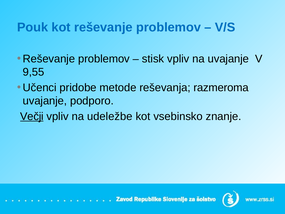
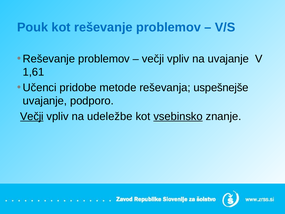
stisk: stisk -> večji (153, 59)
9,55: 9,55 -> 1,61 (33, 72)
razmeroma: razmeroma -> uspešnejše (221, 87)
vsebinsko underline: none -> present (178, 116)
